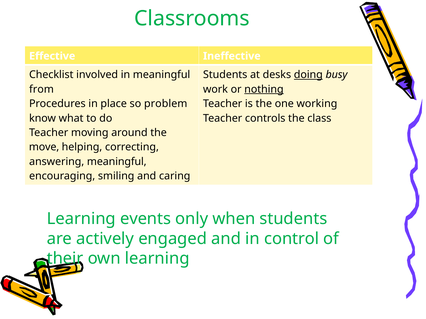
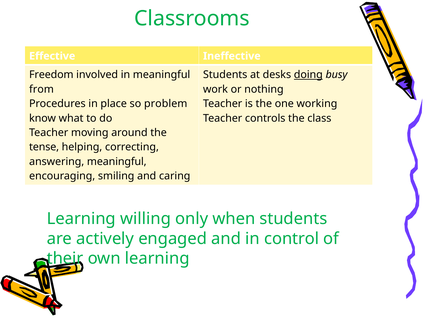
Checklist: Checklist -> Freedom (51, 75)
nothing underline: present -> none (264, 89)
move: move -> tense (44, 147)
events: events -> willing (145, 219)
